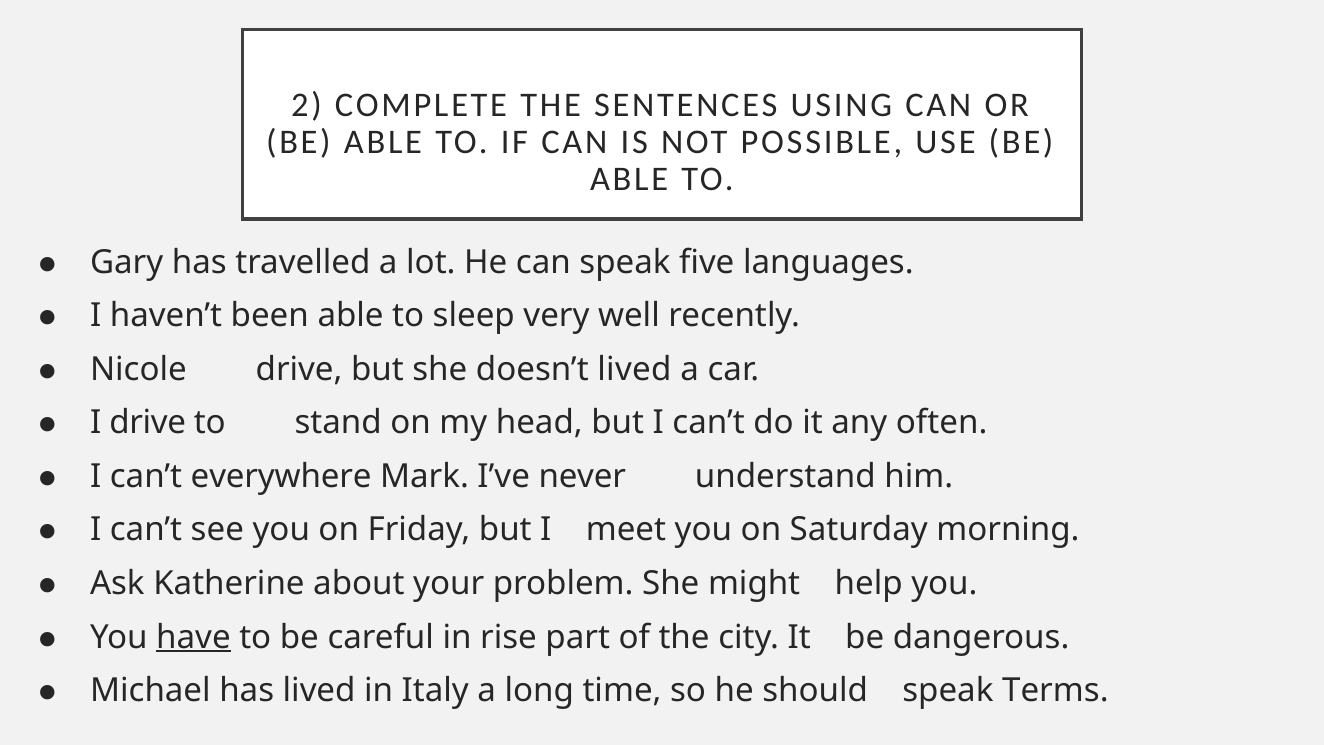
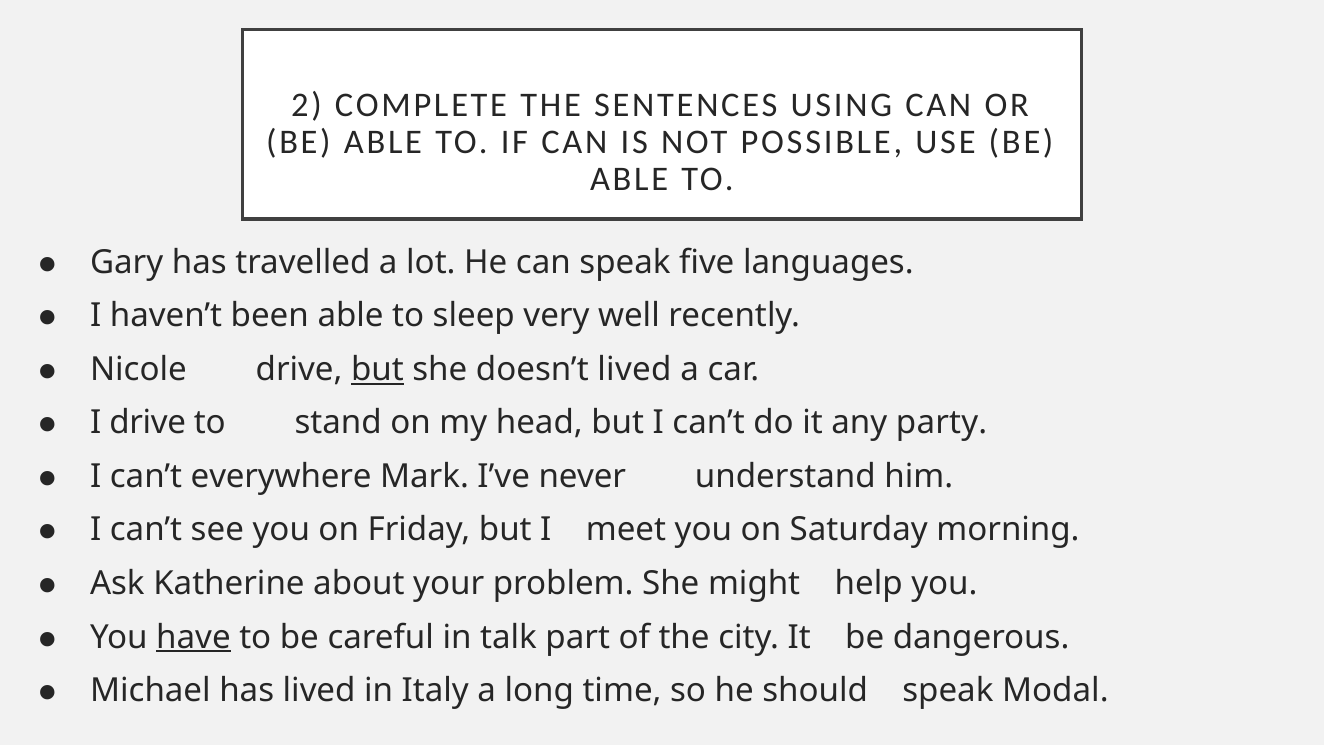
but underline: none -> present (377, 369)
often: often -> party (942, 423)
rise: rise -> talk (508, 637)
Terms: Terms -> Modal (1055, 690)
